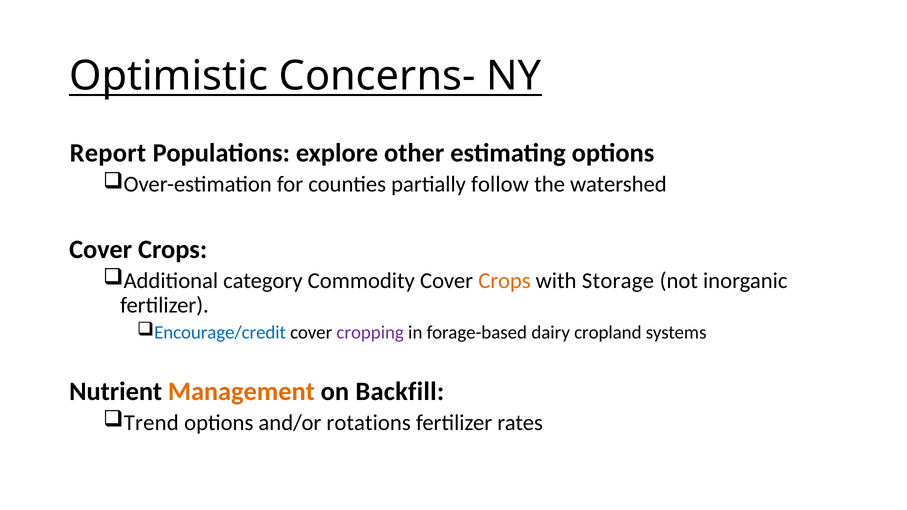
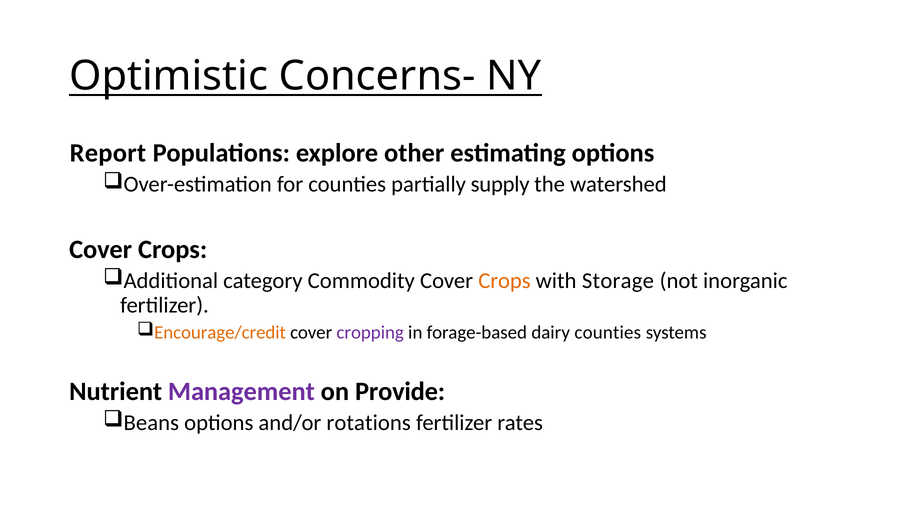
follow: follow -> supply (500, 185)
Encourage/credit colour: blue -> orange (220, 333)
dairy cropland: cropland -> counties (608, 333)
Management colour: orange -> purple (241, 392)
Backfill: Backfill -> Provide (400, 392)
Trend: Trend -> Beans (151, 423)
